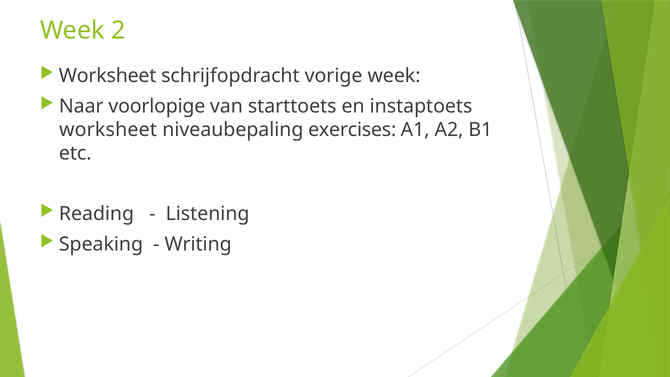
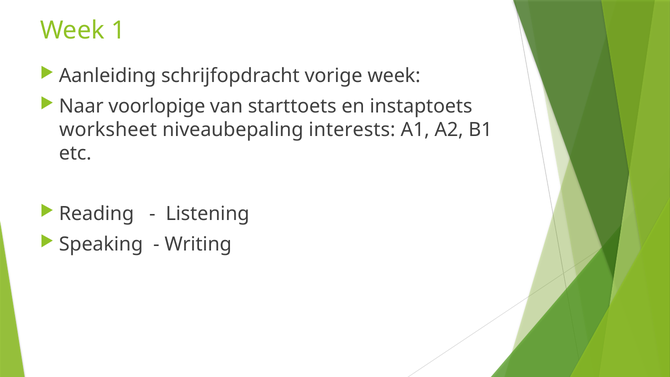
2: 2 -> 1 (118, 30)
Worksheet: Worksheet -> Aanleiding (108, 76)
exercises: exercises -> interests (352, 130)
